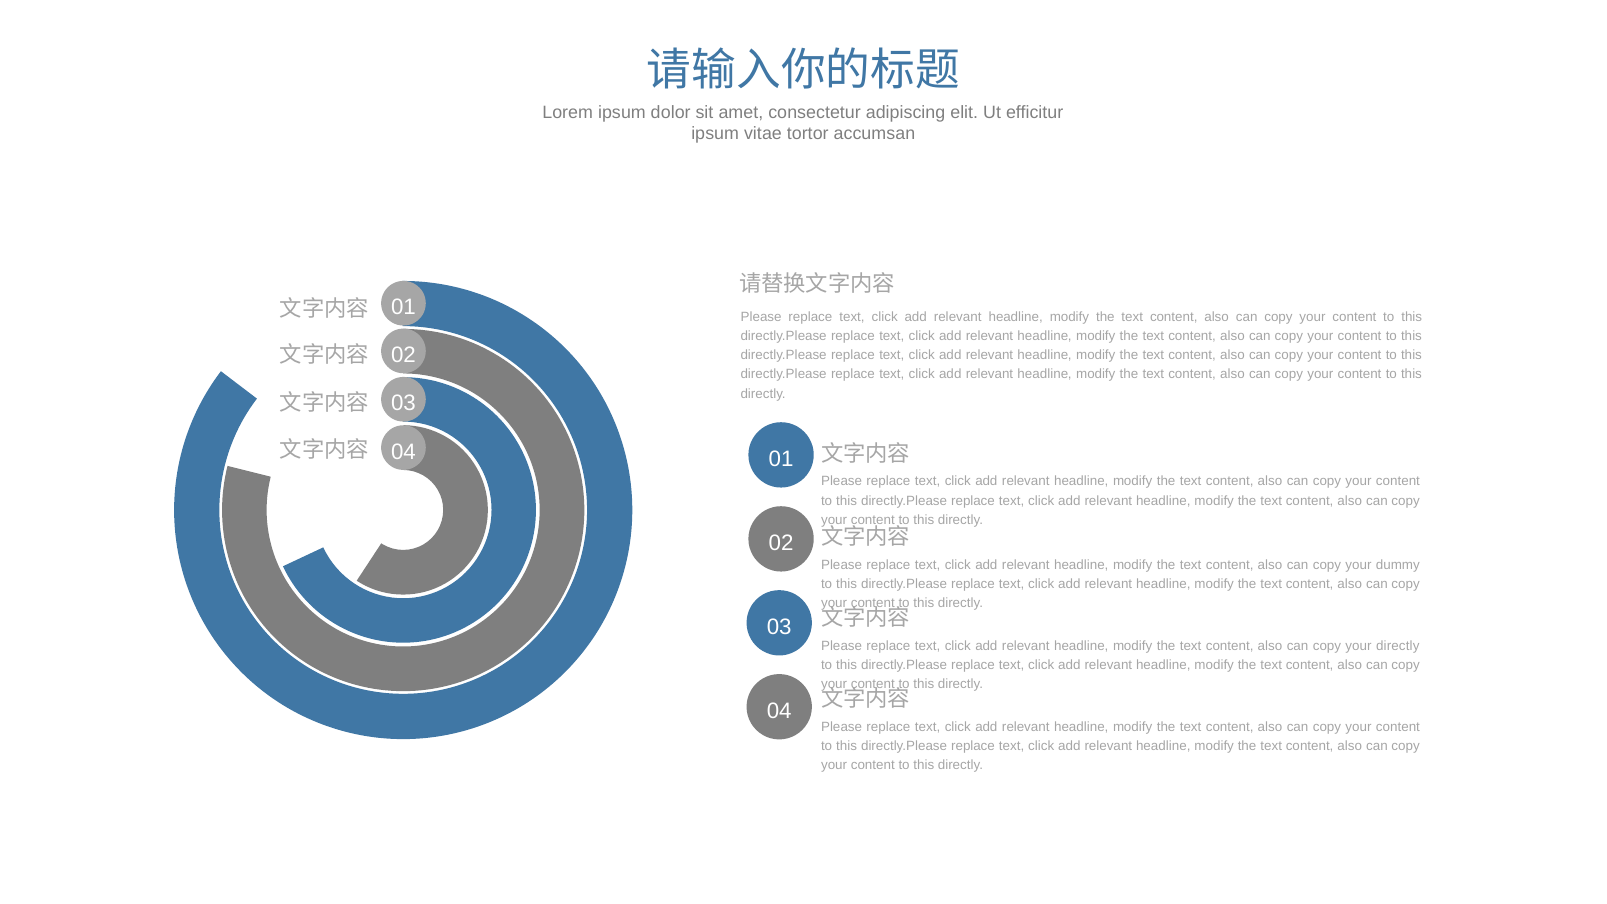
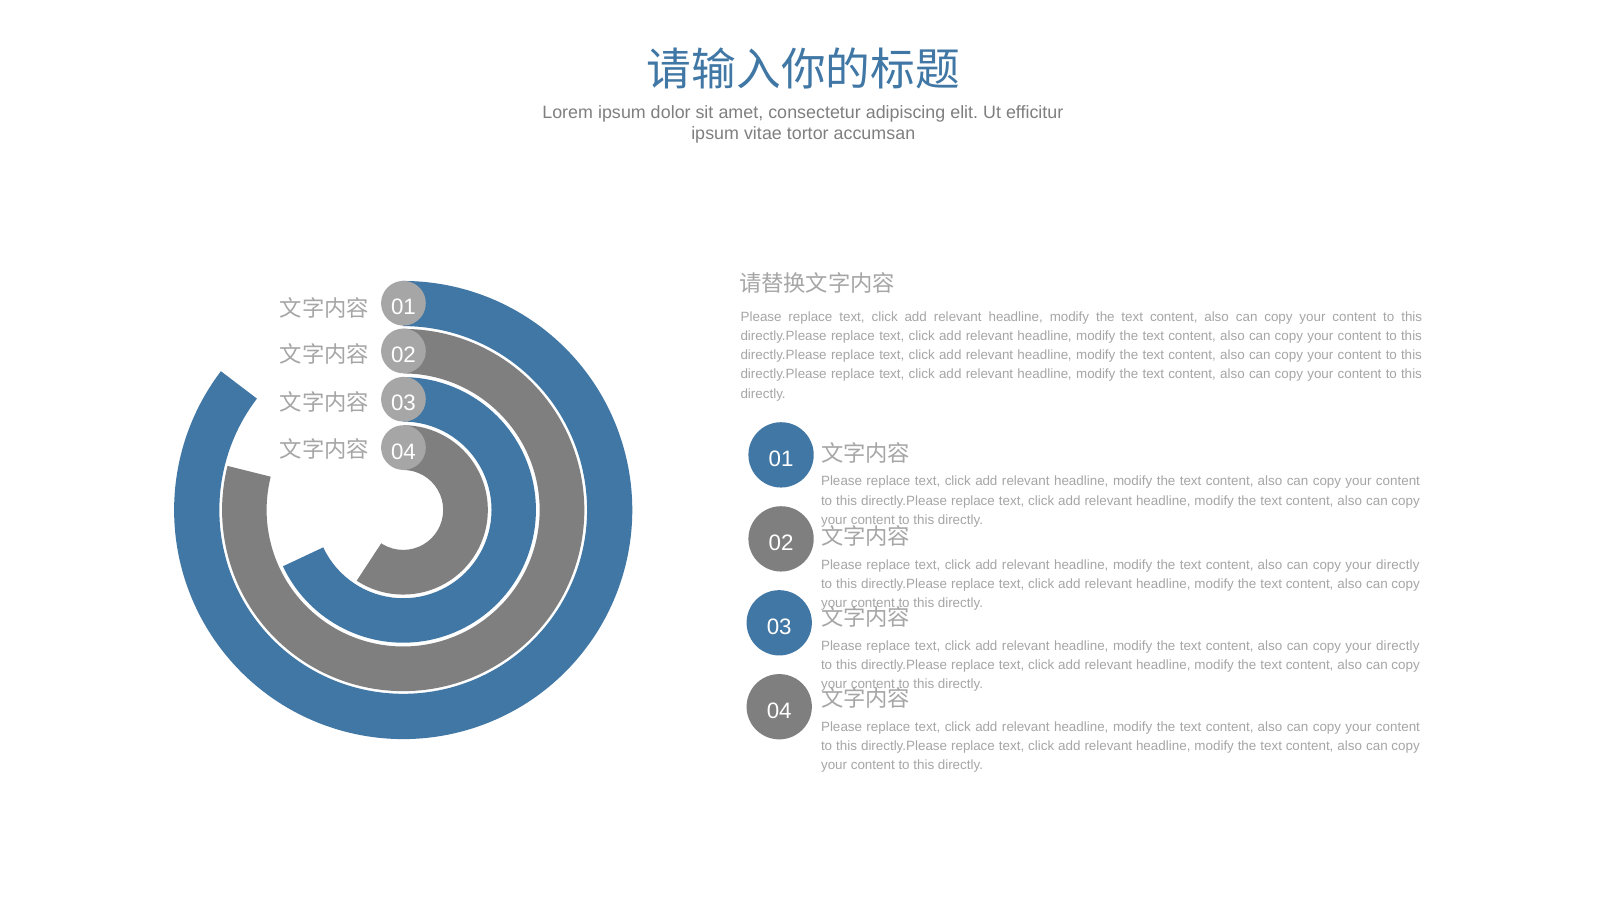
dummy: dummy -> directly (1398, 565)
